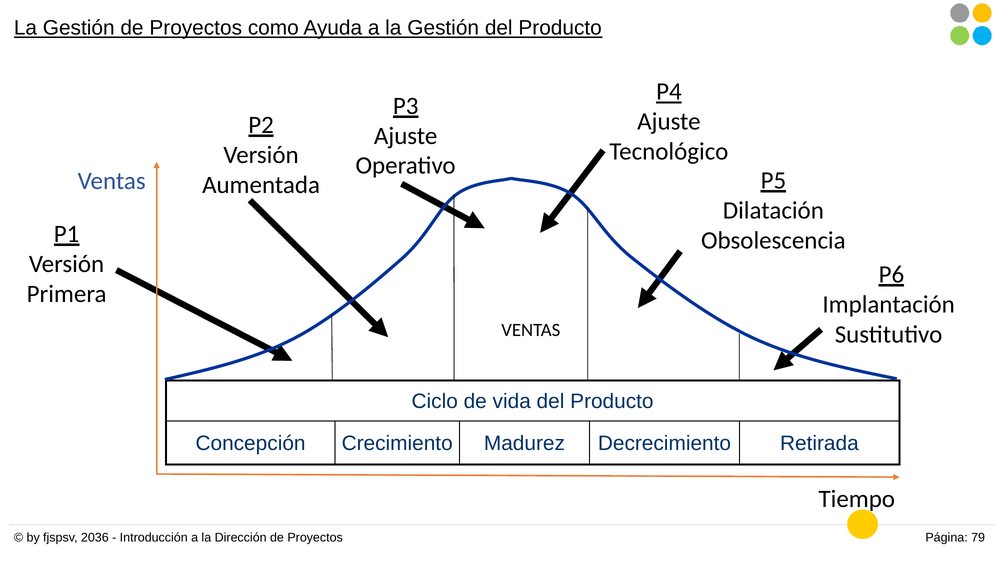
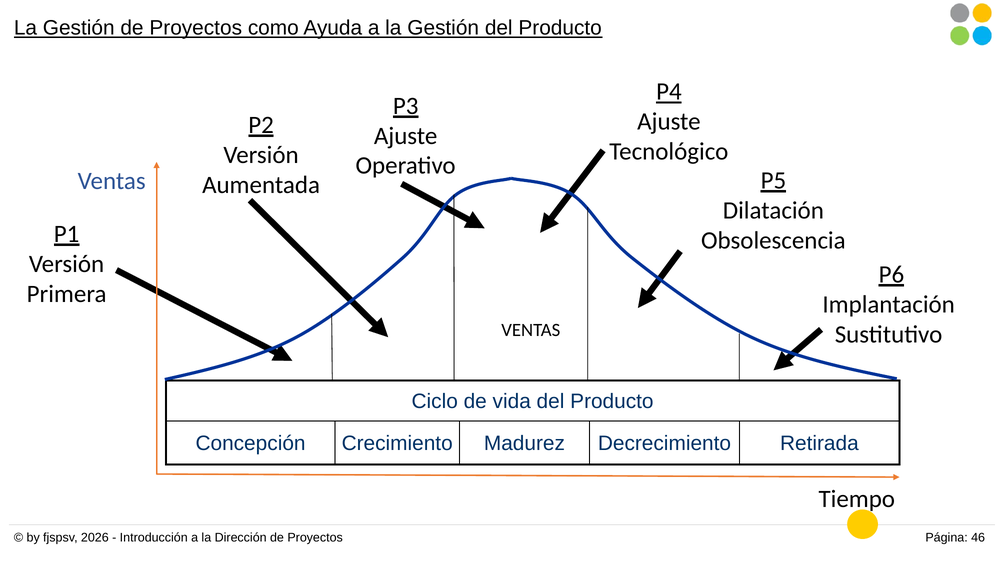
2036: 2036 -> 2026 (95, 538)
79: 79 -> 46 (978, 538)
